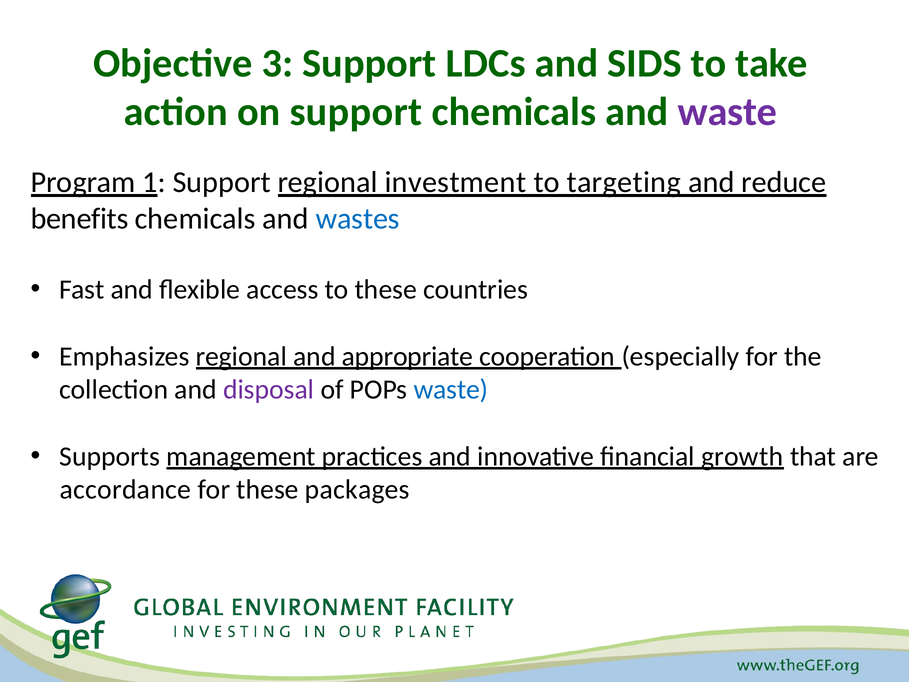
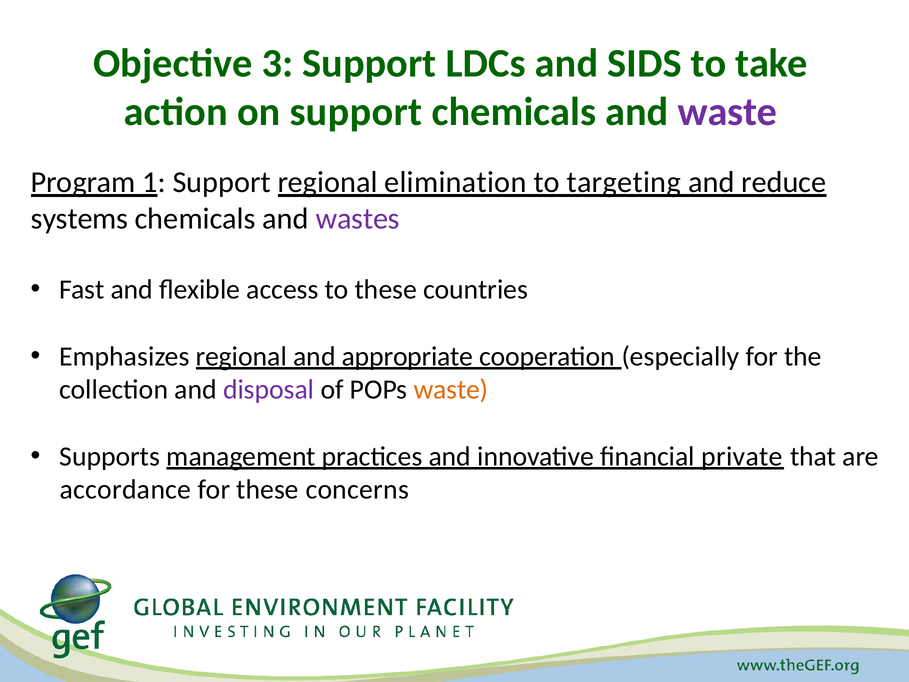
investment: investment -> elimination (455, 182)
benefits: benefits -> systems (80, 219)
wastes colour: blue -> purple (358, 219)
waste colour: blue -> orange (451, 390)
growth: growth -> private (742, 456)
packages: packages -> concerns (357, 490)
